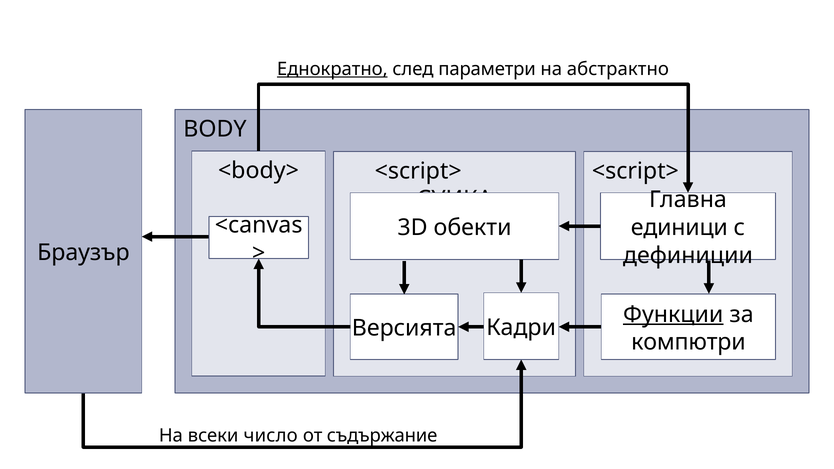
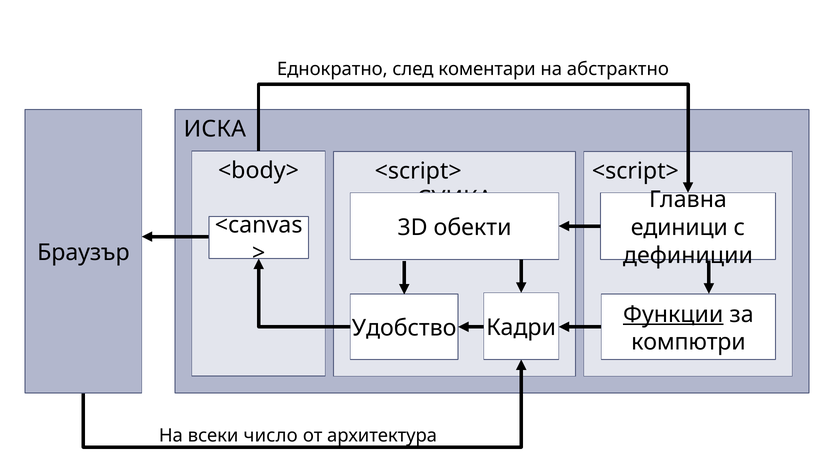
Еднократно underline: present -> none (332, 69)
параметри: параметри -> коментари (487, 69)
BODY: BODY -> ИСКА (215, 129)
Версията: Версията -> Удобство (404, 328)
съдържание: съдържание -> архитектура (382, 436)
